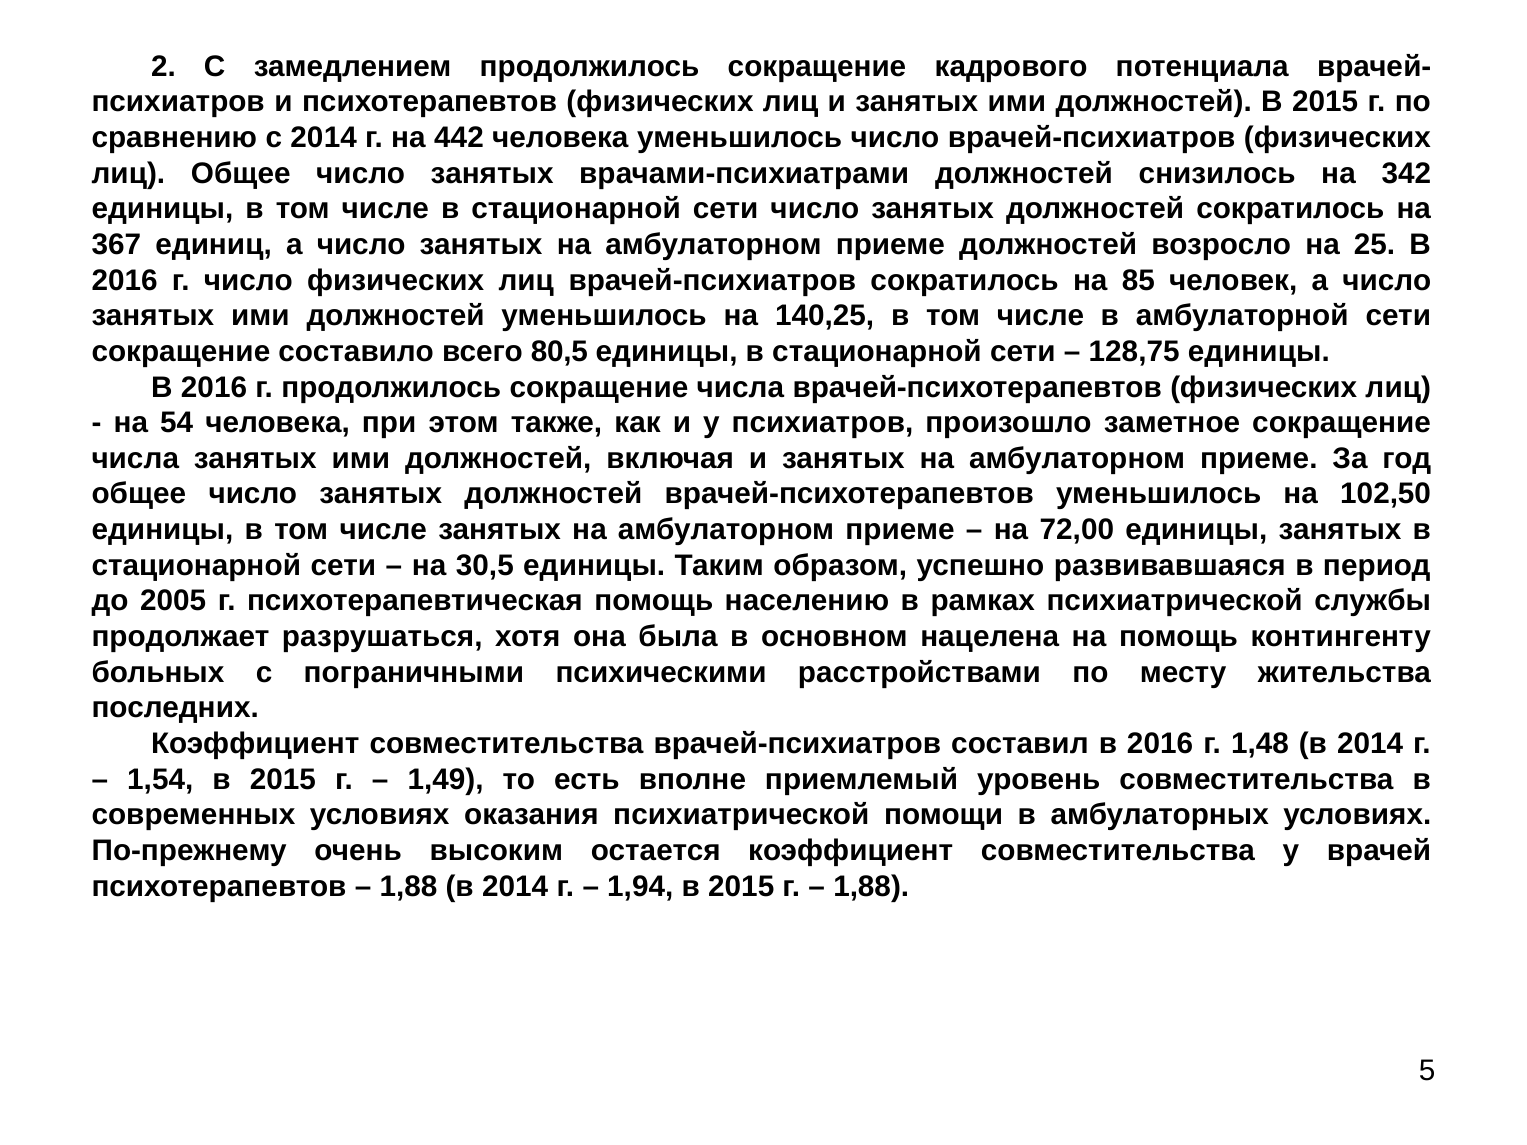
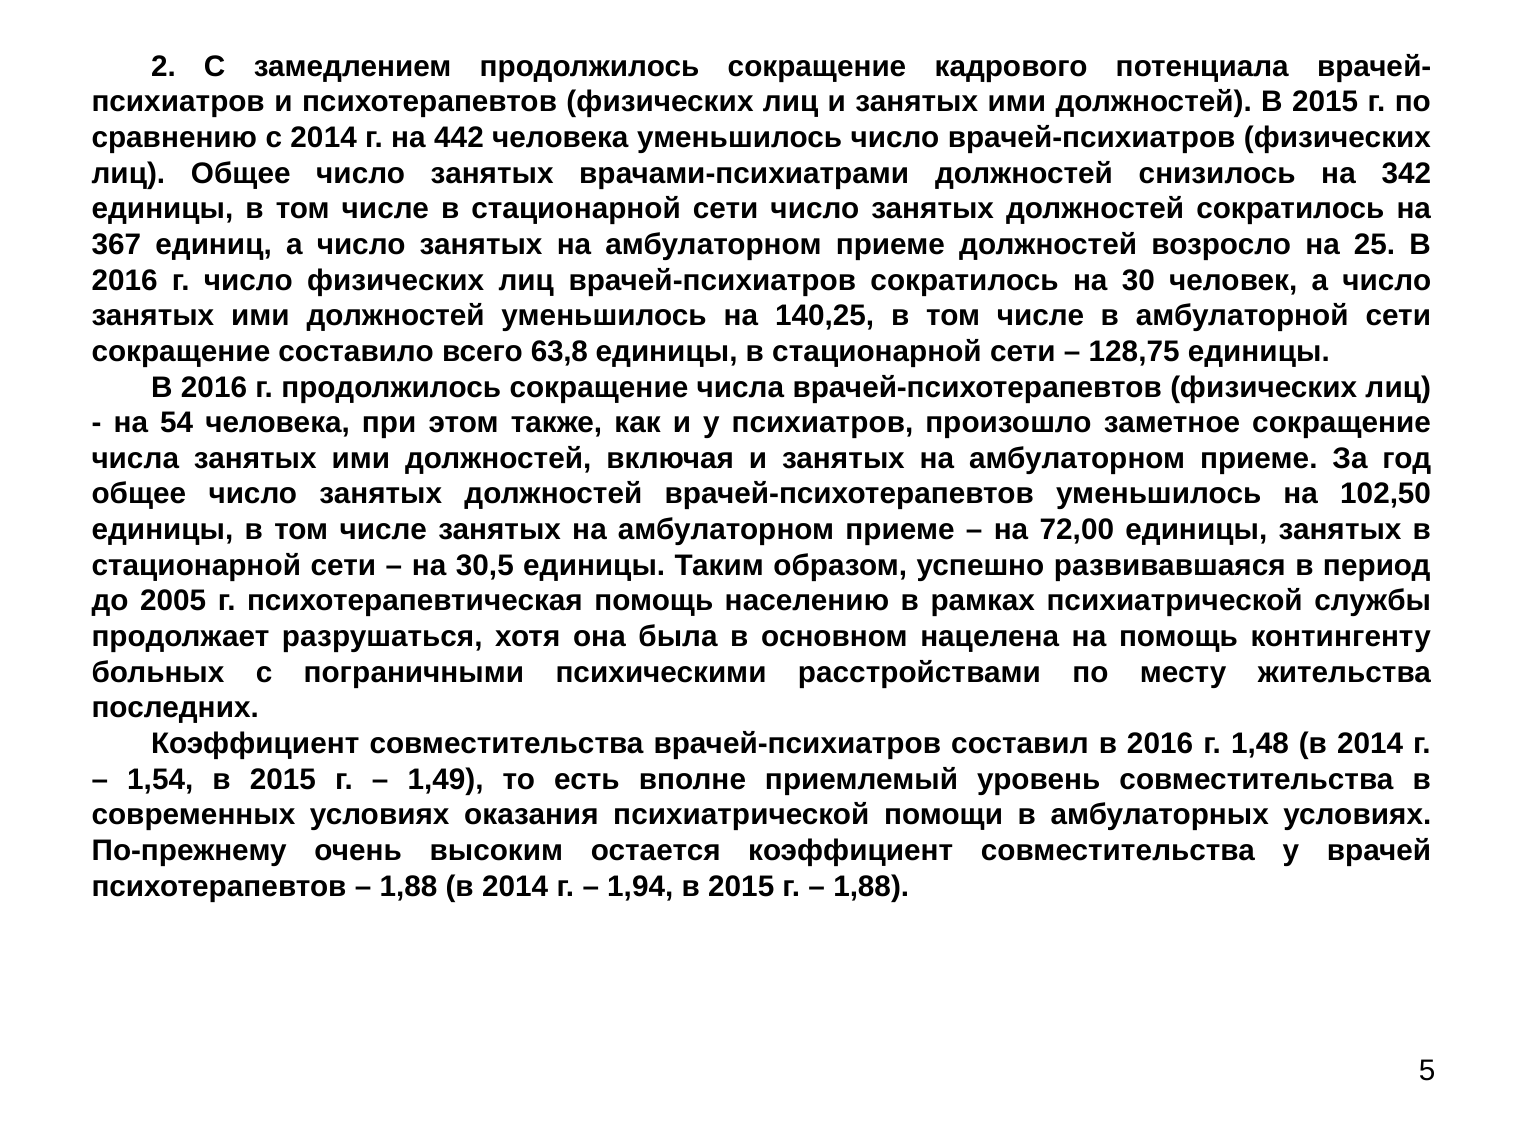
85: 85 -> 30 (1138, 280)
80,5: 80,5 -> 63,8 (559, 352)
